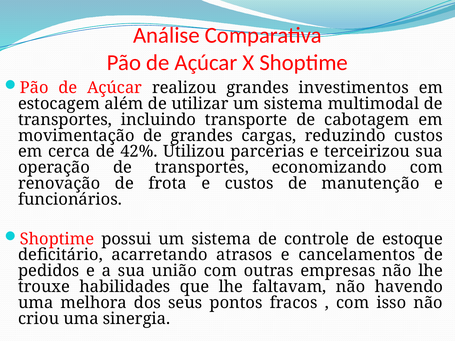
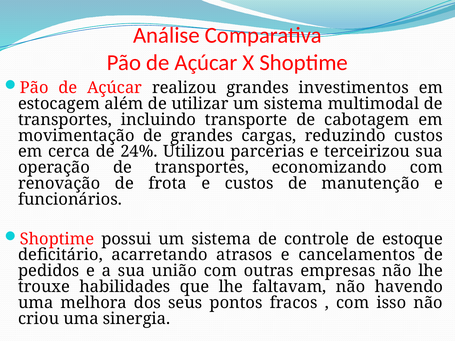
42%: 42% -> 24% (139, 152)
